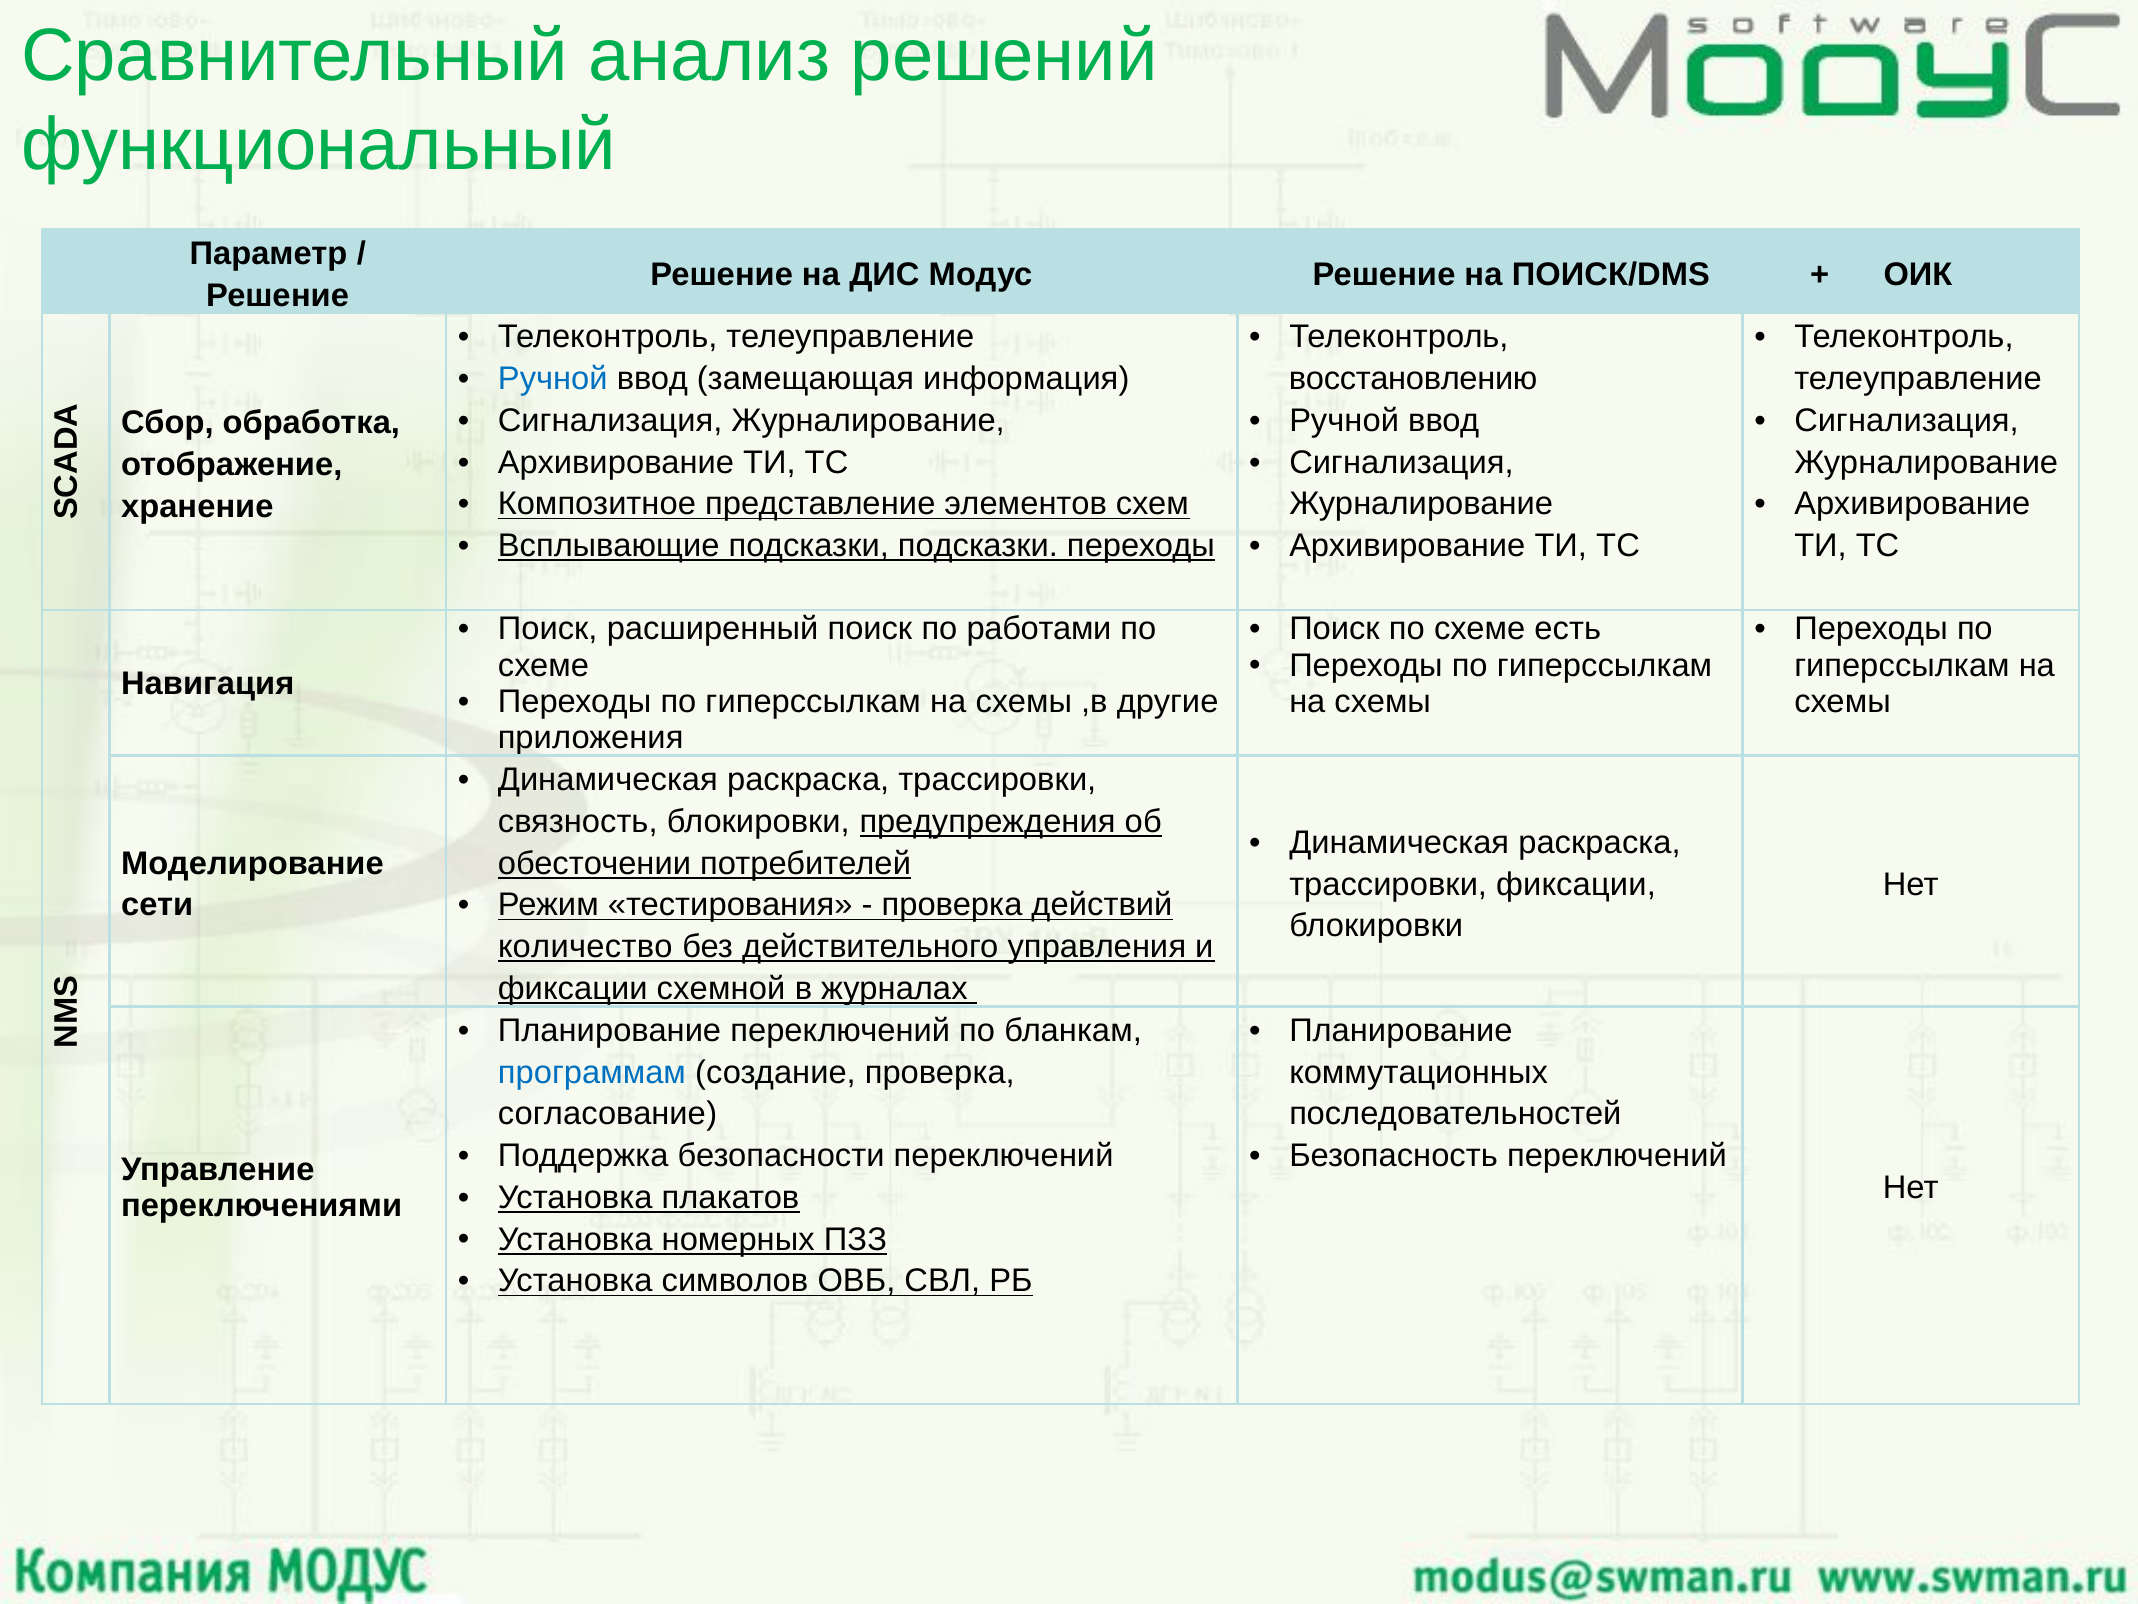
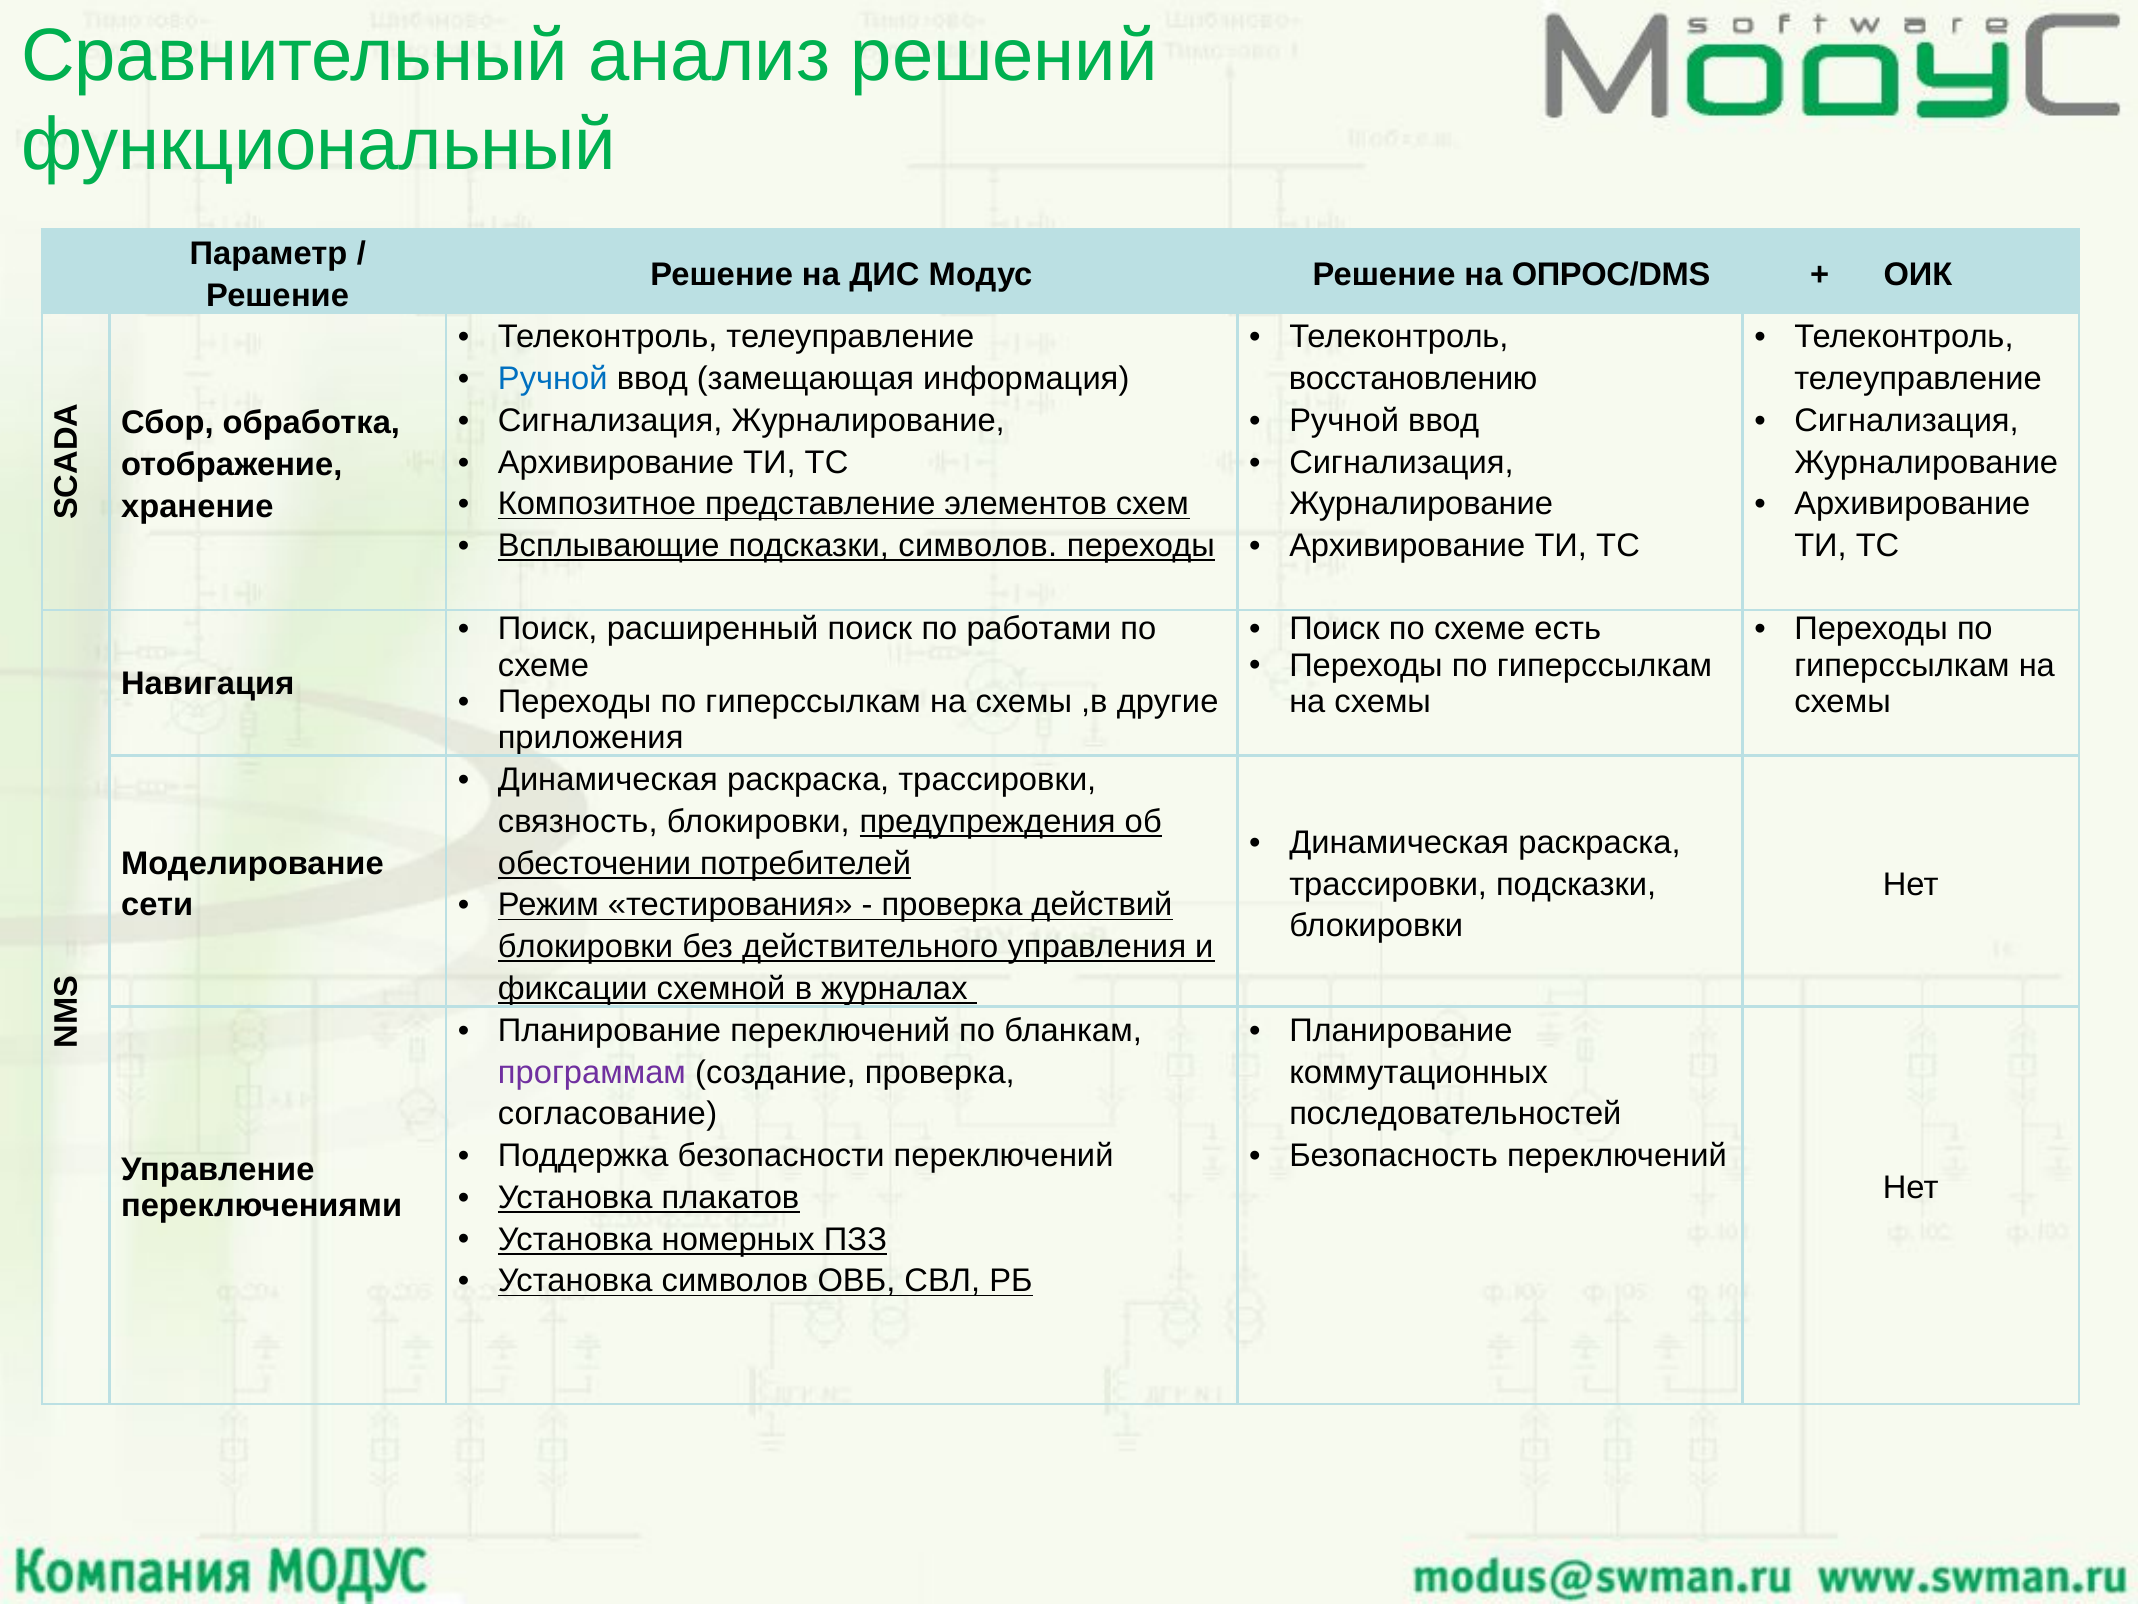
ПОИСК/DMS: ПОИСК/DMS -> ОПРОС/DMS (1611, 274)
подсказки подсказки: подсказки -> символов (978, 546)
трассировки фиксации: фиксации -> подсказки (1576, 884)
количество: количество -> блокировки (586, 947)
программам colour: blue -> purple (592, 1072)
